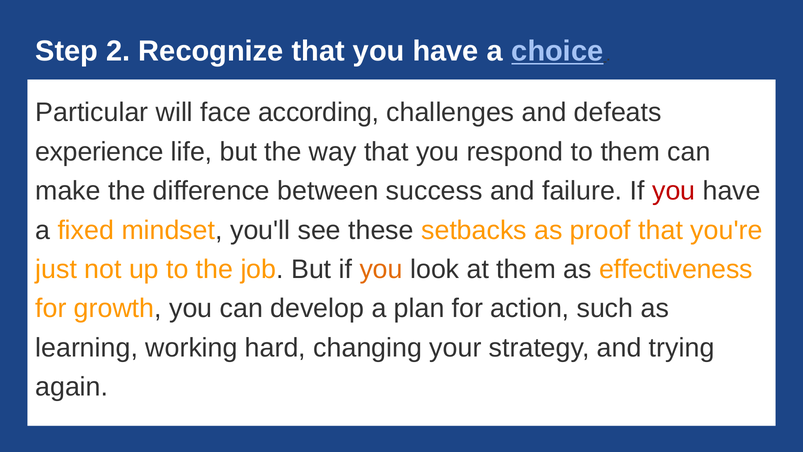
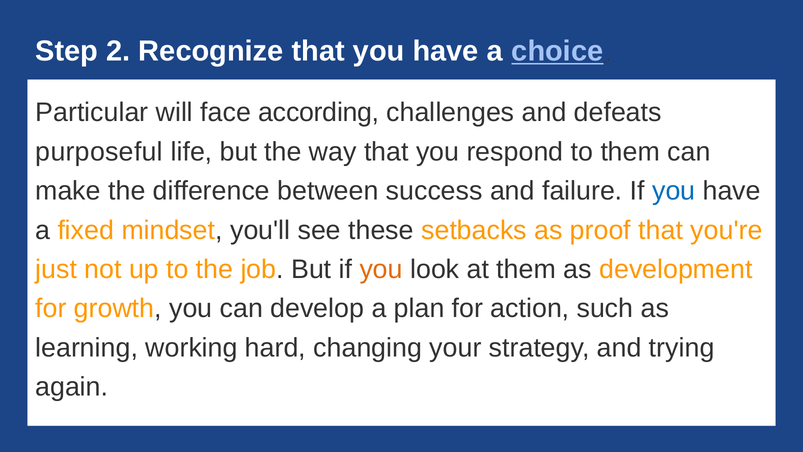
experience: experience -> purposeful (99, 152)
you colour: red -> blue (674, 191)
effectiveness: effectiveness -> development (676, 269)
